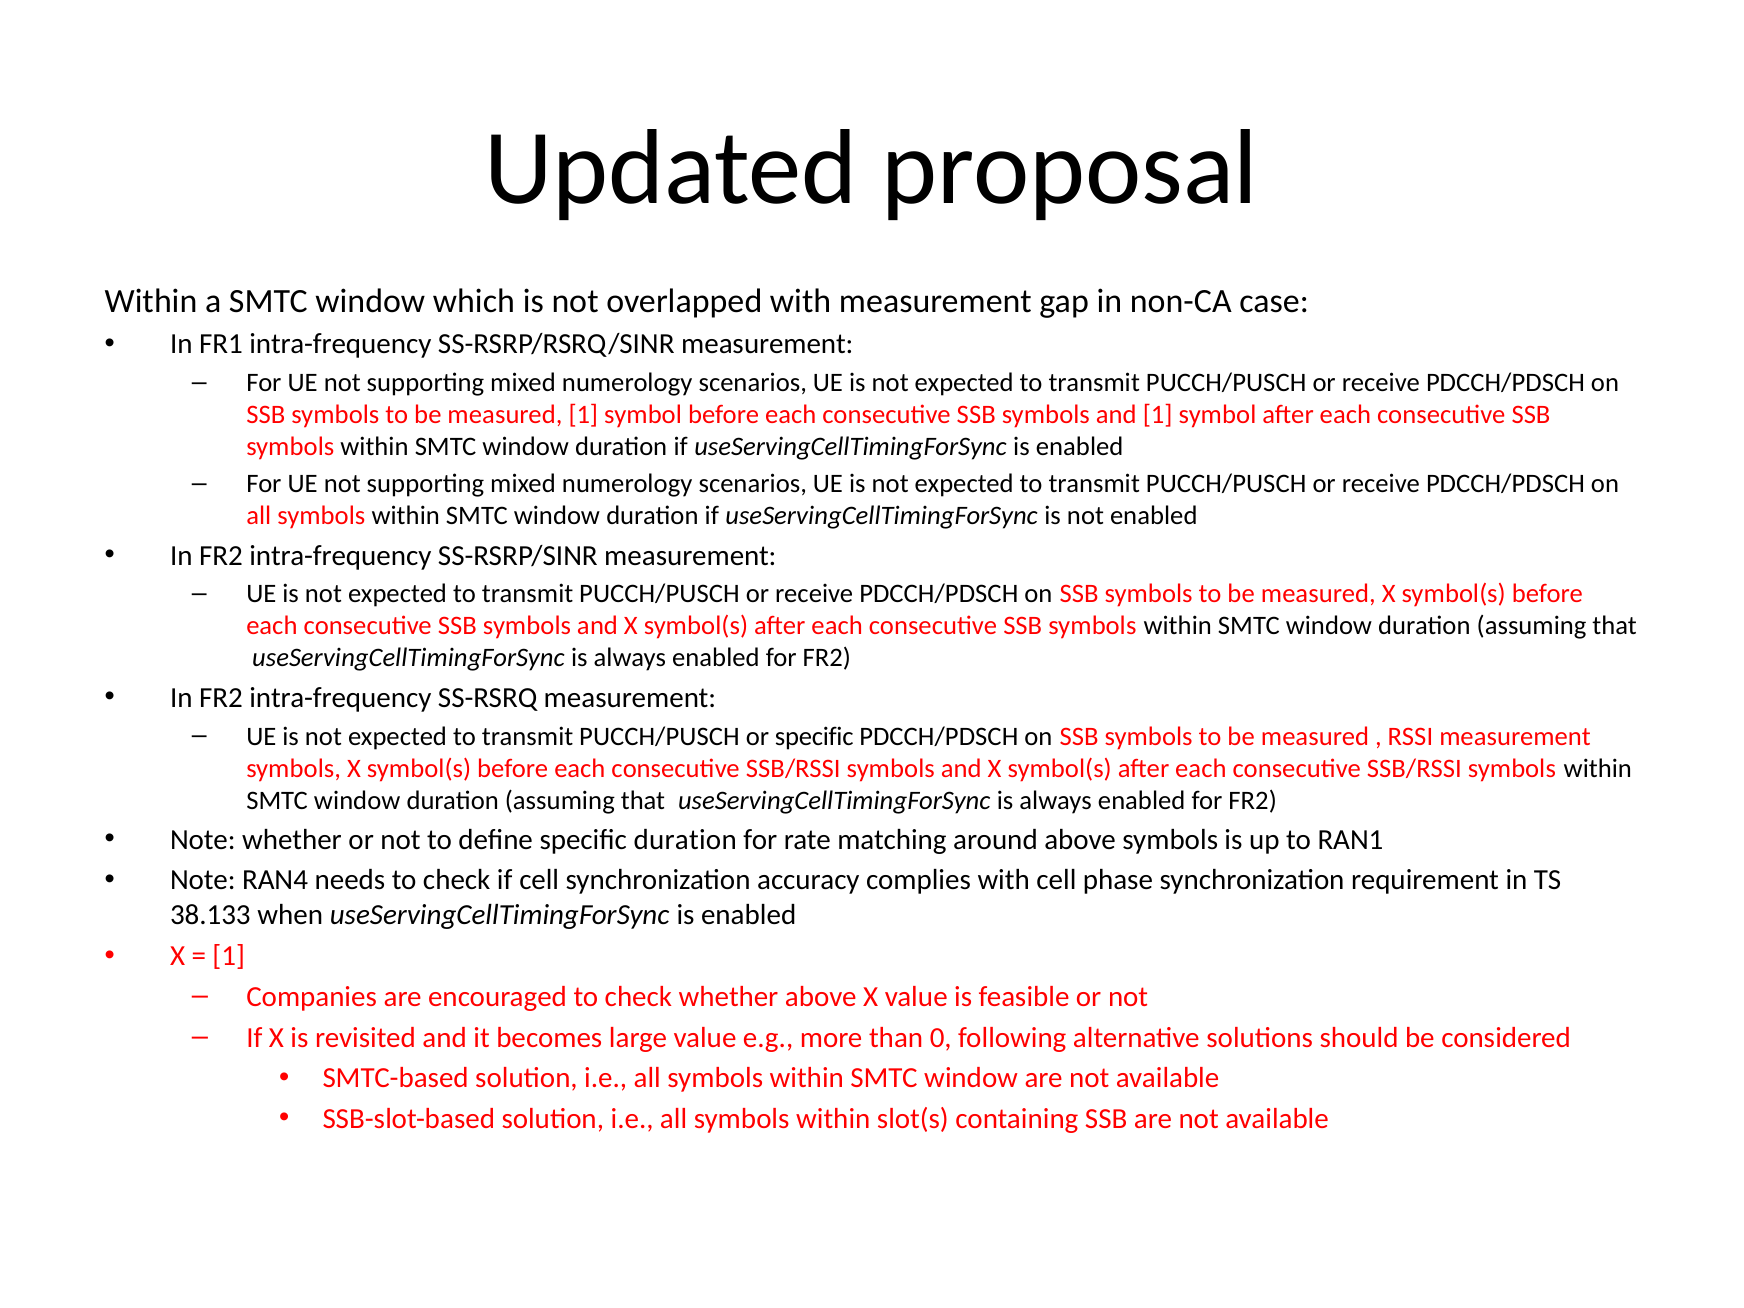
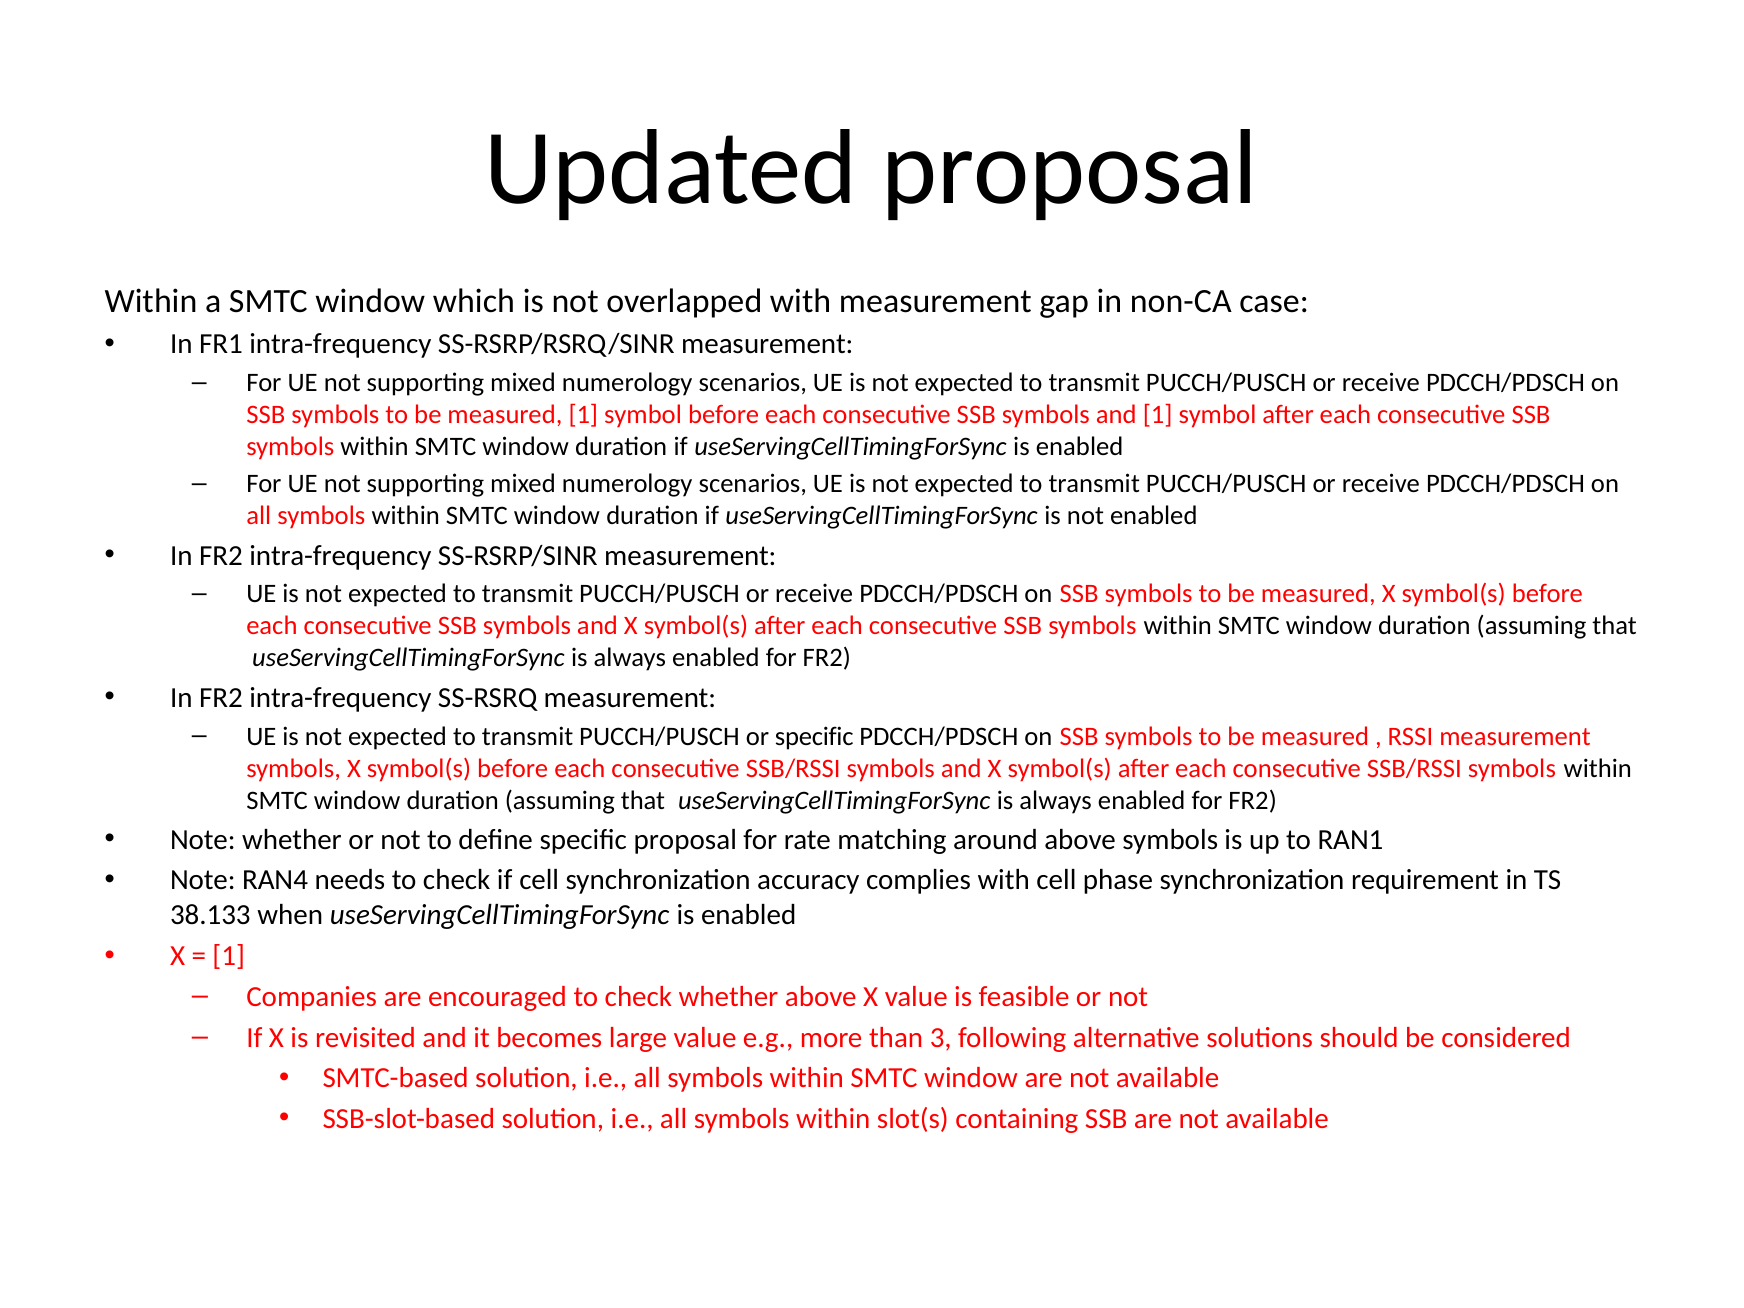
specific duration: duration -> proposal (685, 840)
0: 0 -> 3 (941, 1037)
